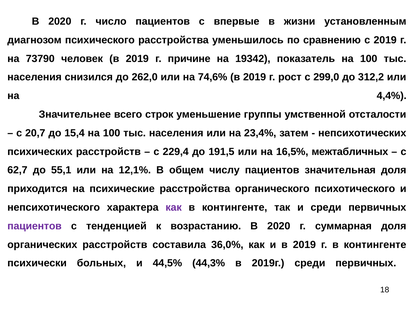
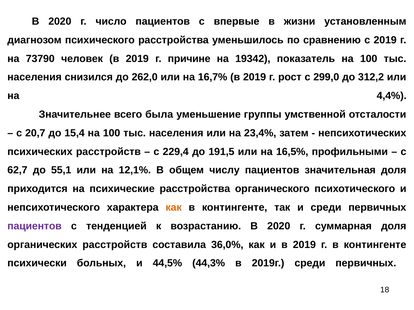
74,6%: 74,6% -> 16,7% (213, 77)
строк: строк -> была (159, 115)
межтабличных: межтабличных -> профильными (350, 152)
как colour: purple -> orange (174, 208)
